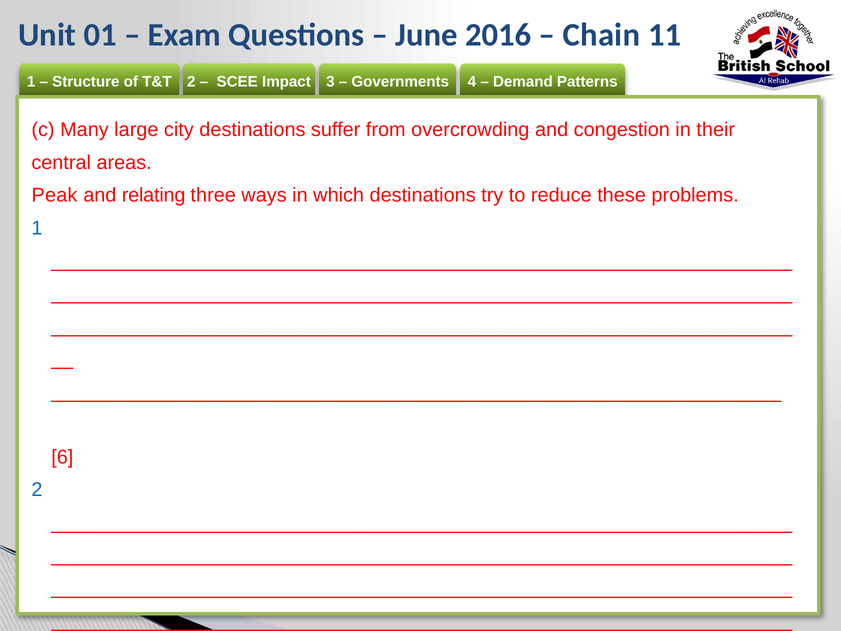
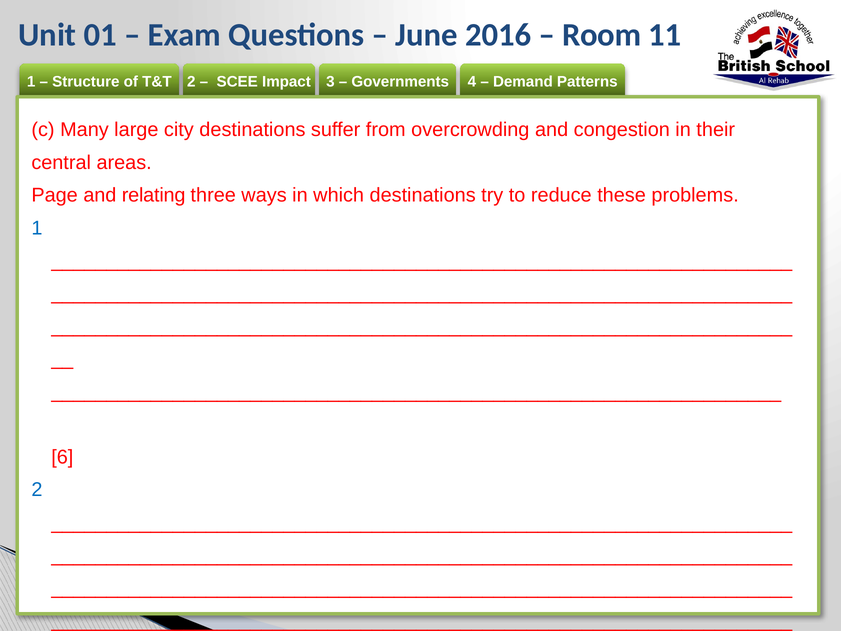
Chain: Chain -> Room (602, 35)
Peak: Peak -> Page (55, 195)
